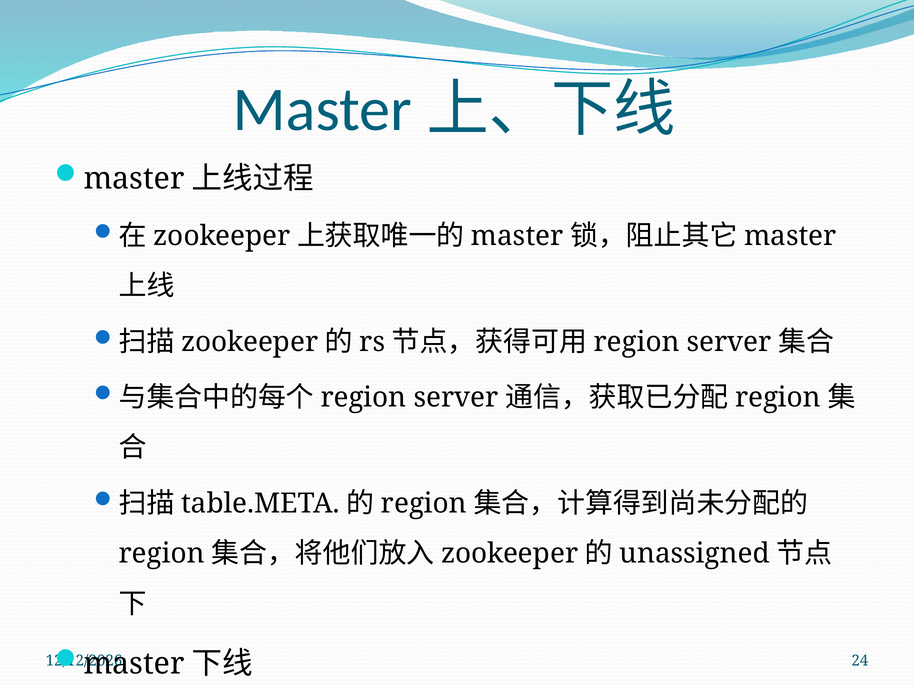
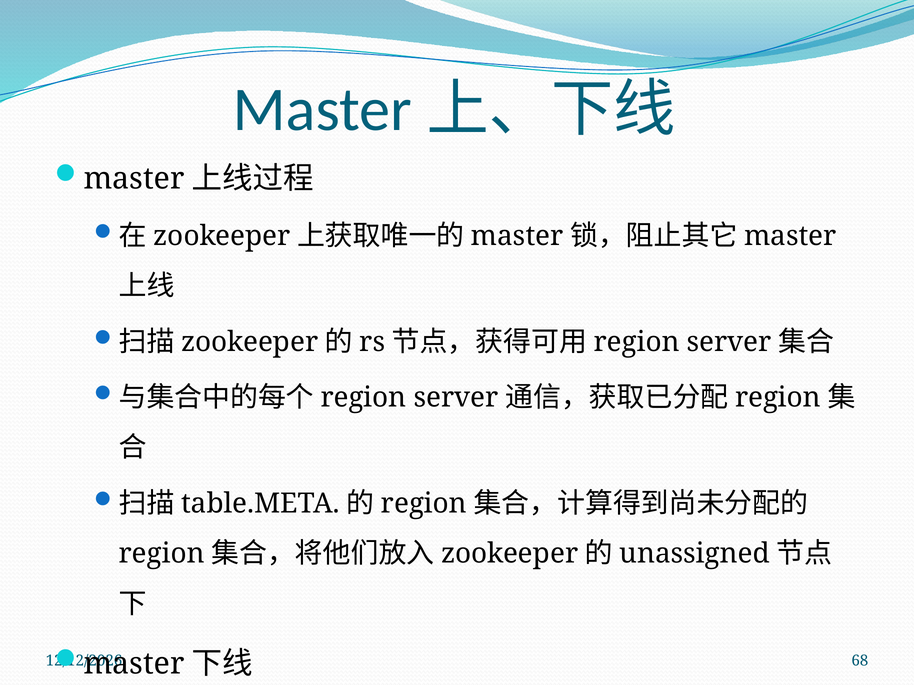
24: 24 -> 68 (860, 661)
